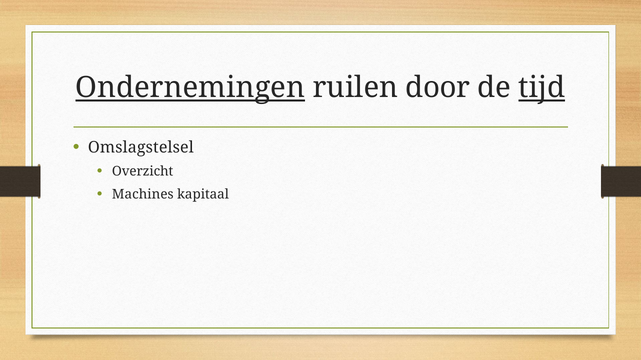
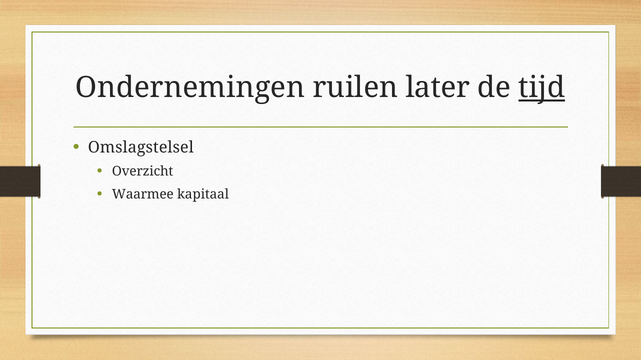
Ondernemingen underline: present -> none (190, 88)
door: door -> later (438, 88)
Machines: Machines -> Waarmee (143, 194)
